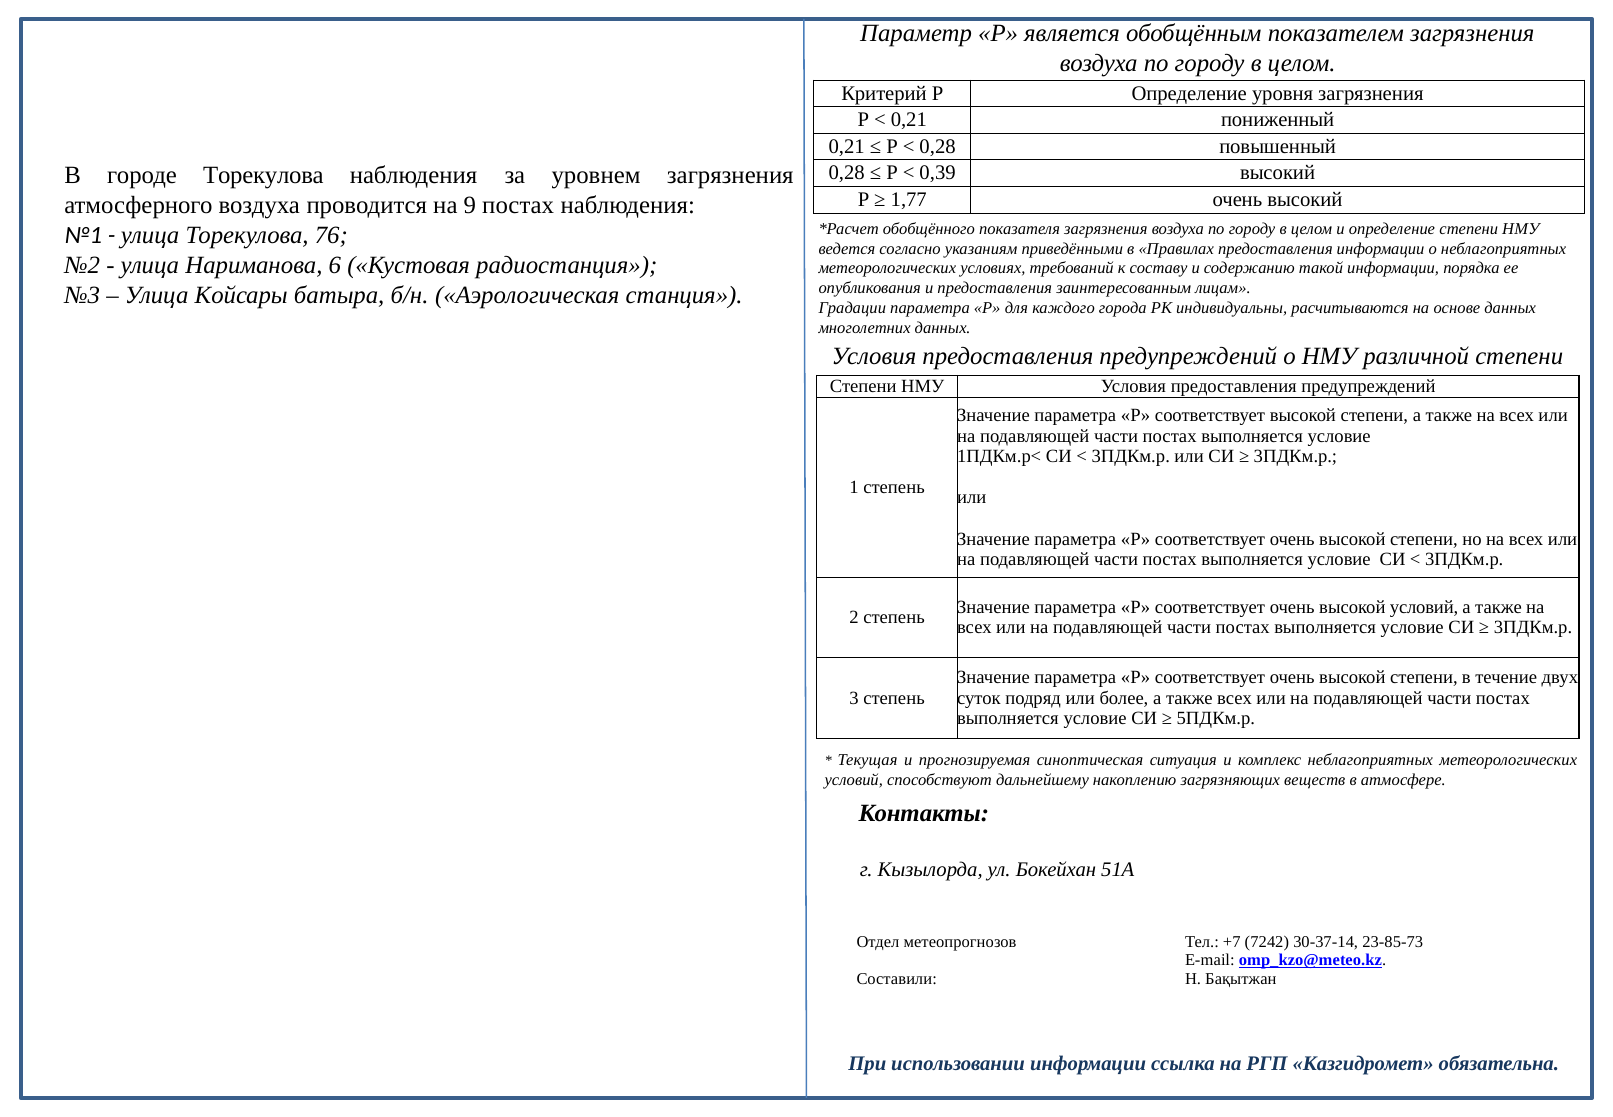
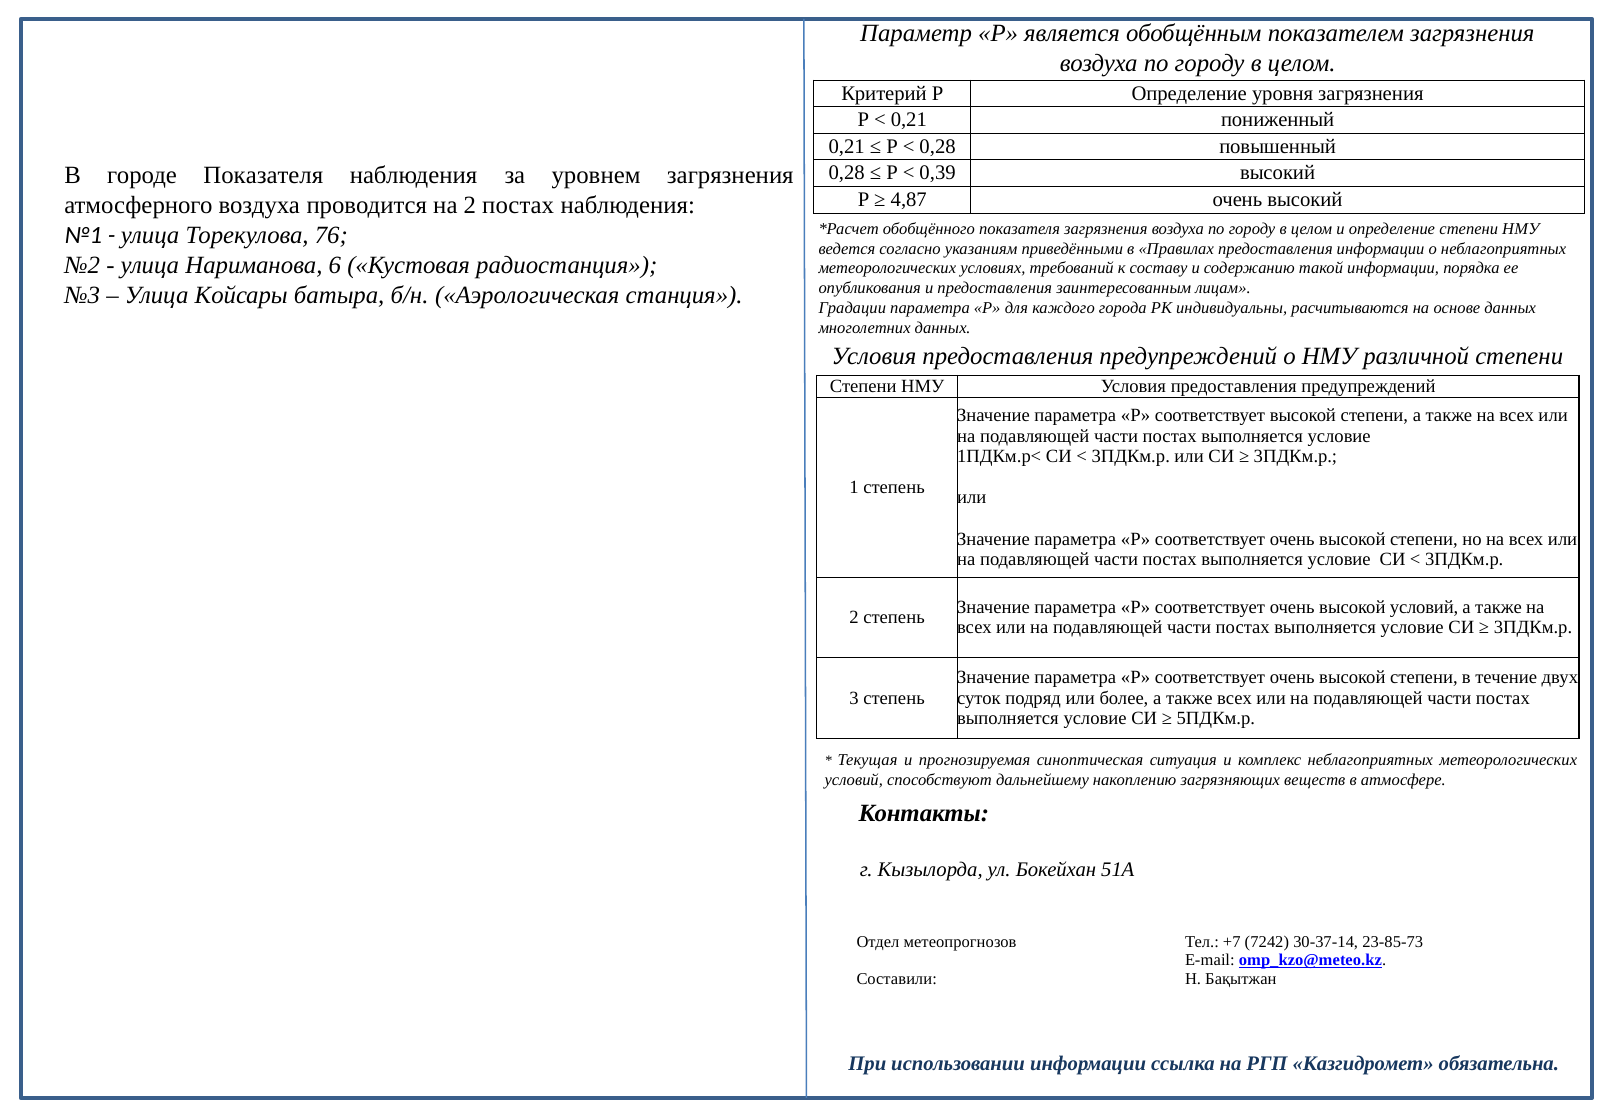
городе Торекулова: Торекулова -> Показателя (263, 176)
1,77: 1,77 -> 4,87 (909, 200)
на 9: 9 -> 2 (470, 206)
